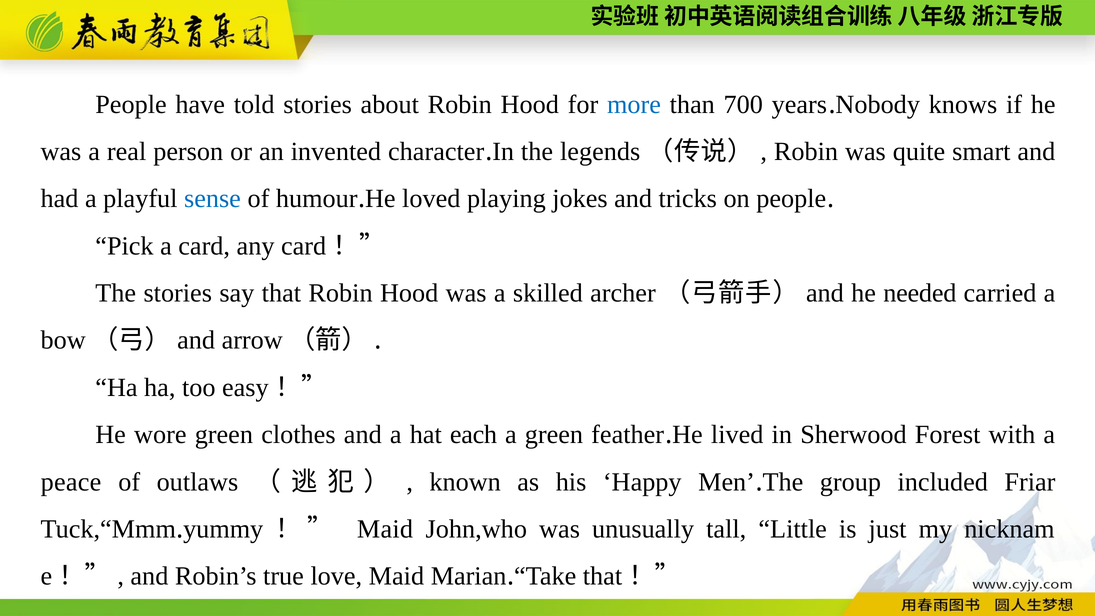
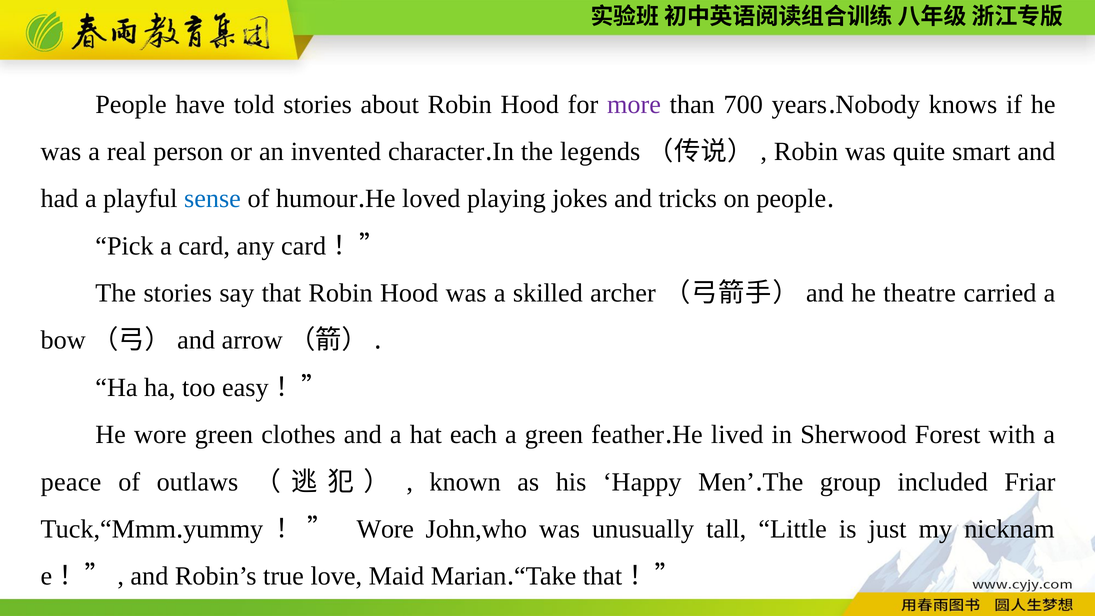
more colour: blue -> purple (634, 104)
needed: needed -> theatre (920, 293)
Maid: Maid -> Wore (385, 529)
